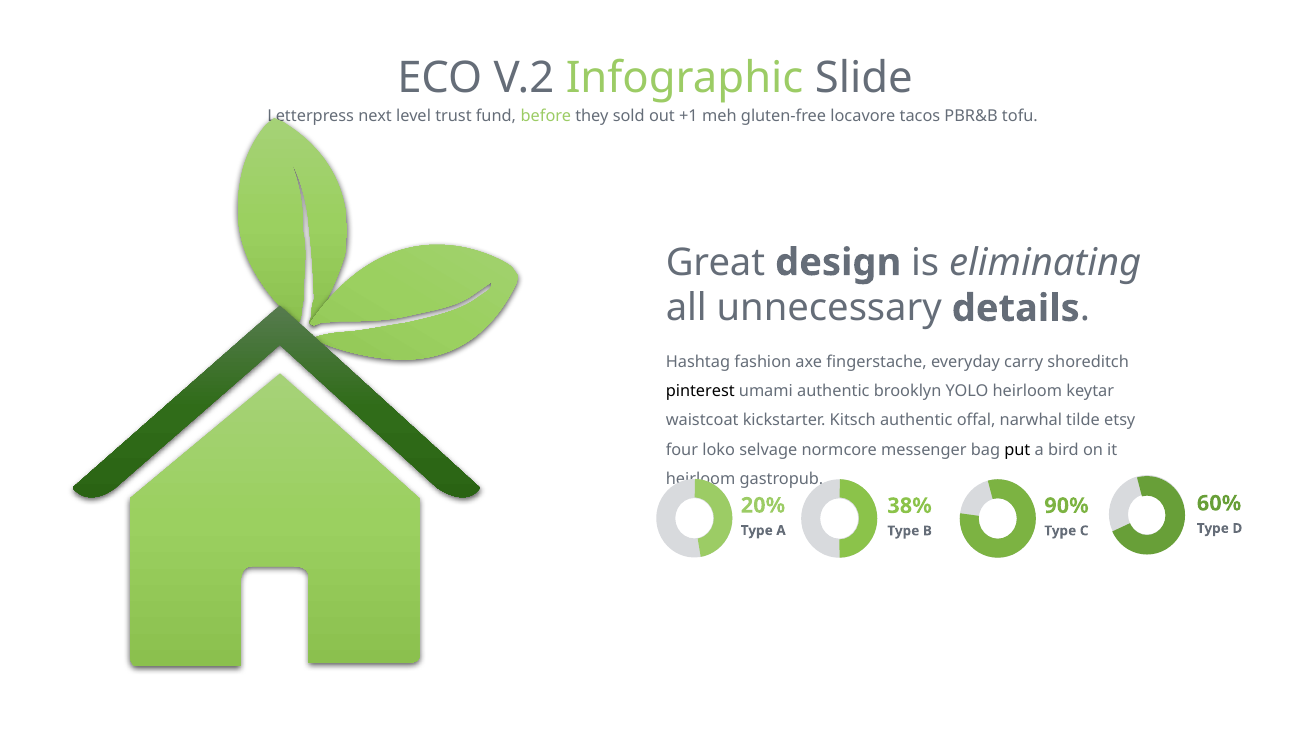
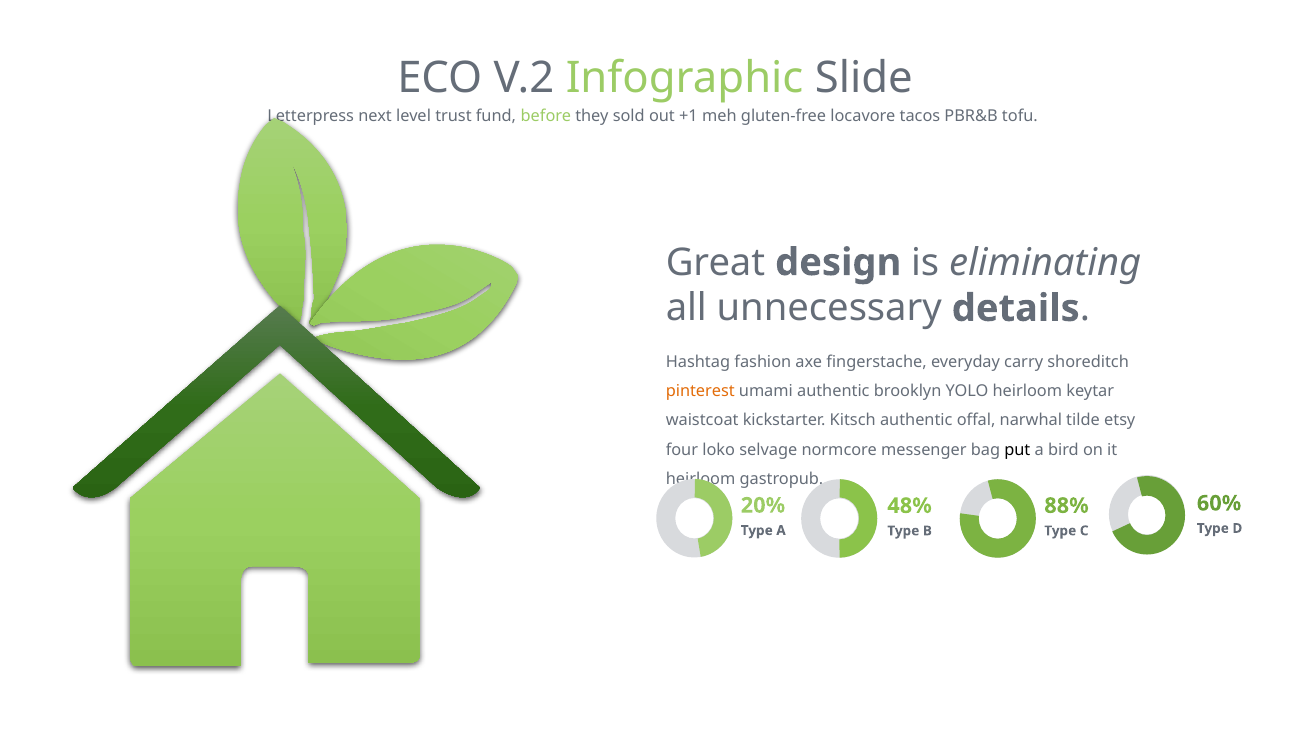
pinterest colour: black -> orange (700, 391)
38%: 38% -> 48% (910, 506)
90%: 90% -> 88% (1067, 506)
